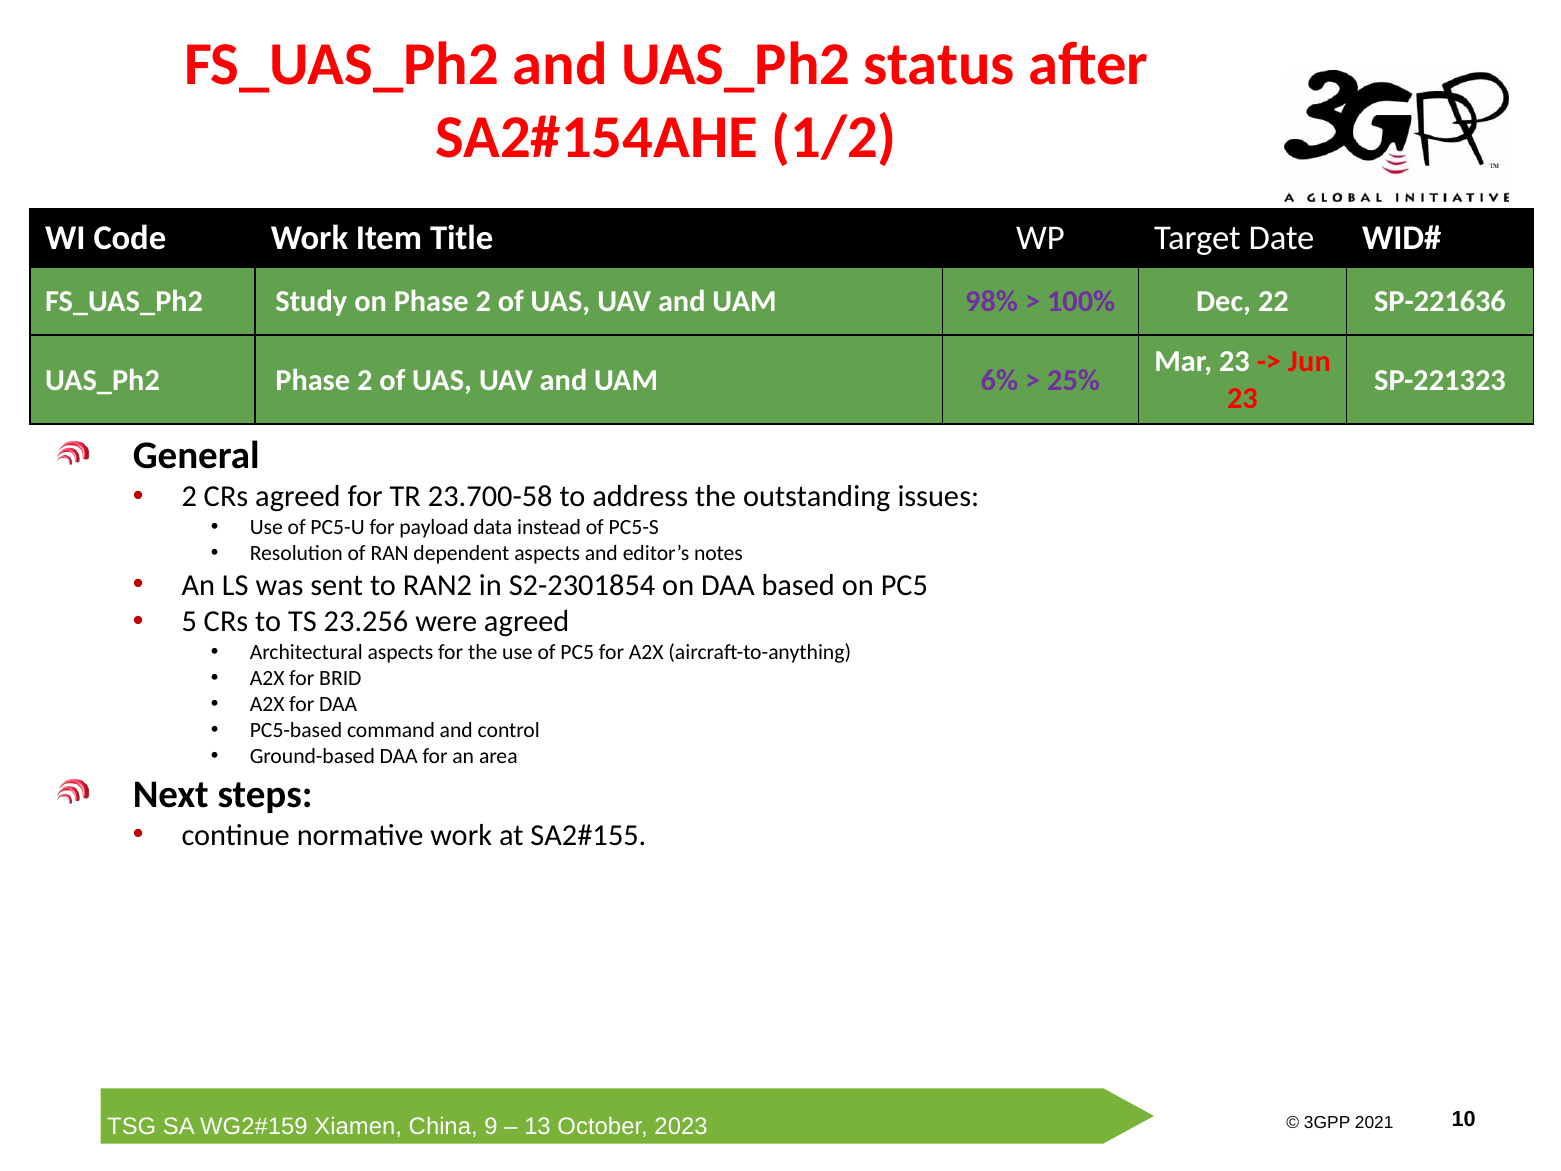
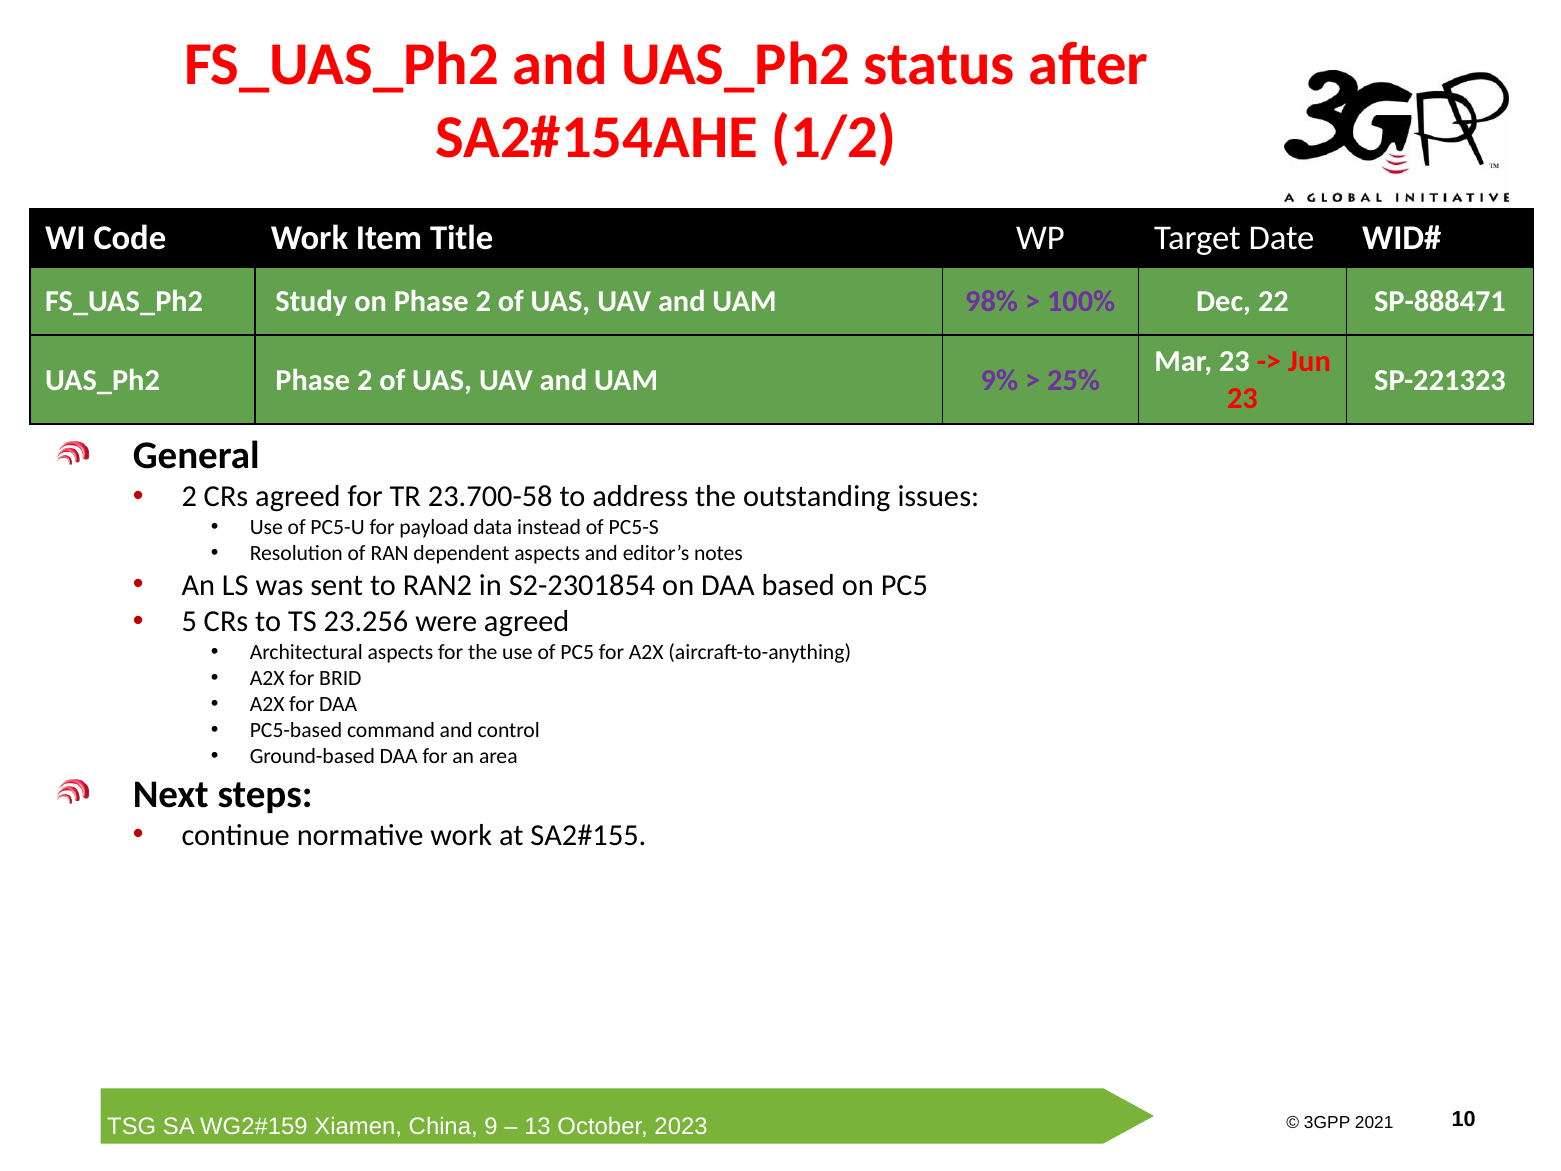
SP-221636: SP-221636 -> SP-888471 (1440, 301)
6%: 6% -> 9% (999, 380)
